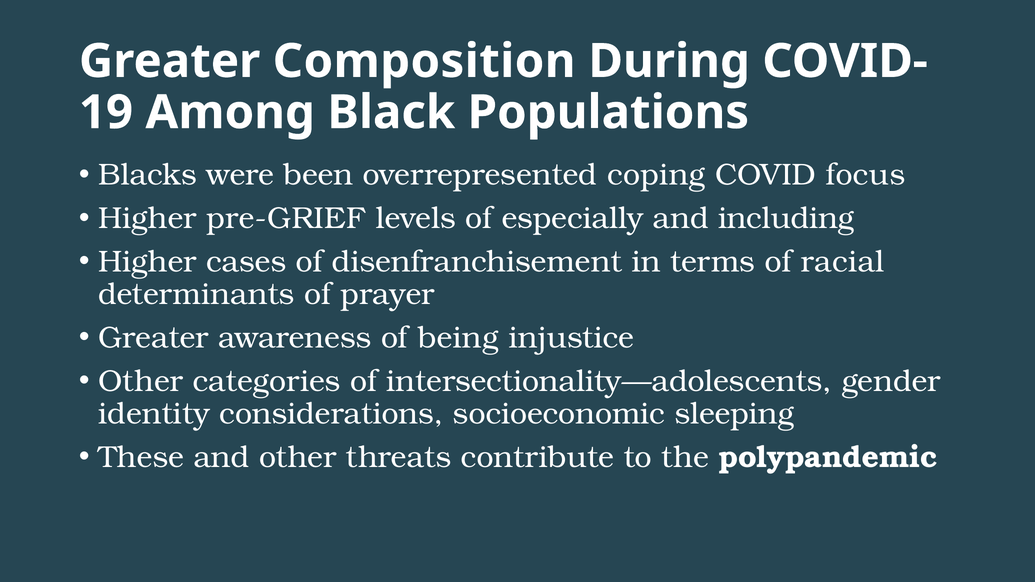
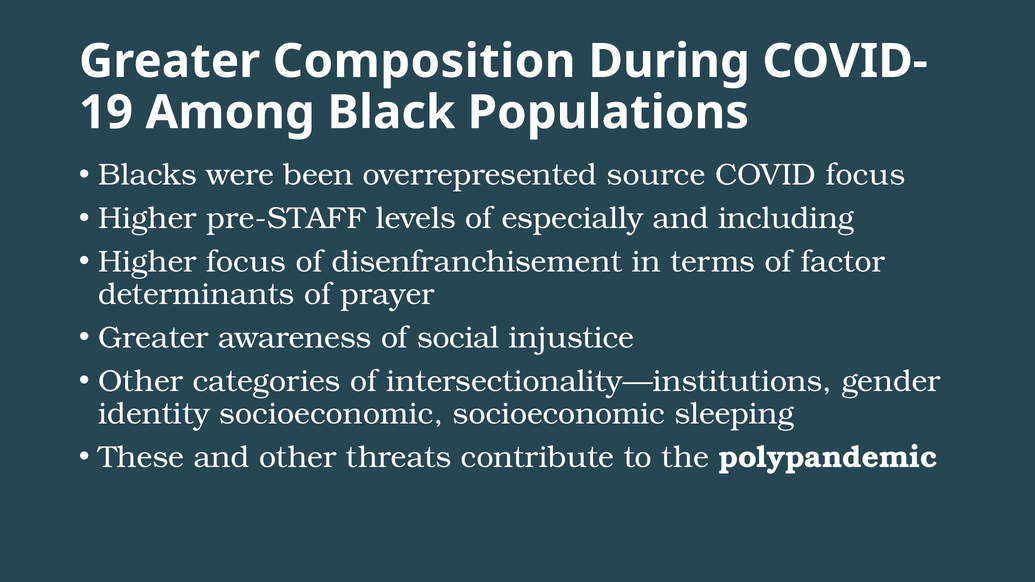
coping: coping -> source (656, 175)
pre-GRIEF: pre-GRIEF -> pre-STAFF (286, 218)
Higher cases: cases -> focus (246, 262)
racial: racial -> factor (843, 262)
being: being -> social (458, 338)
intersectionality—adolescents: intersectionality—adolescents -> intersectionality—institutions (609, 381)
identity considerations: considerations -> socioeconomic (331, 414)
